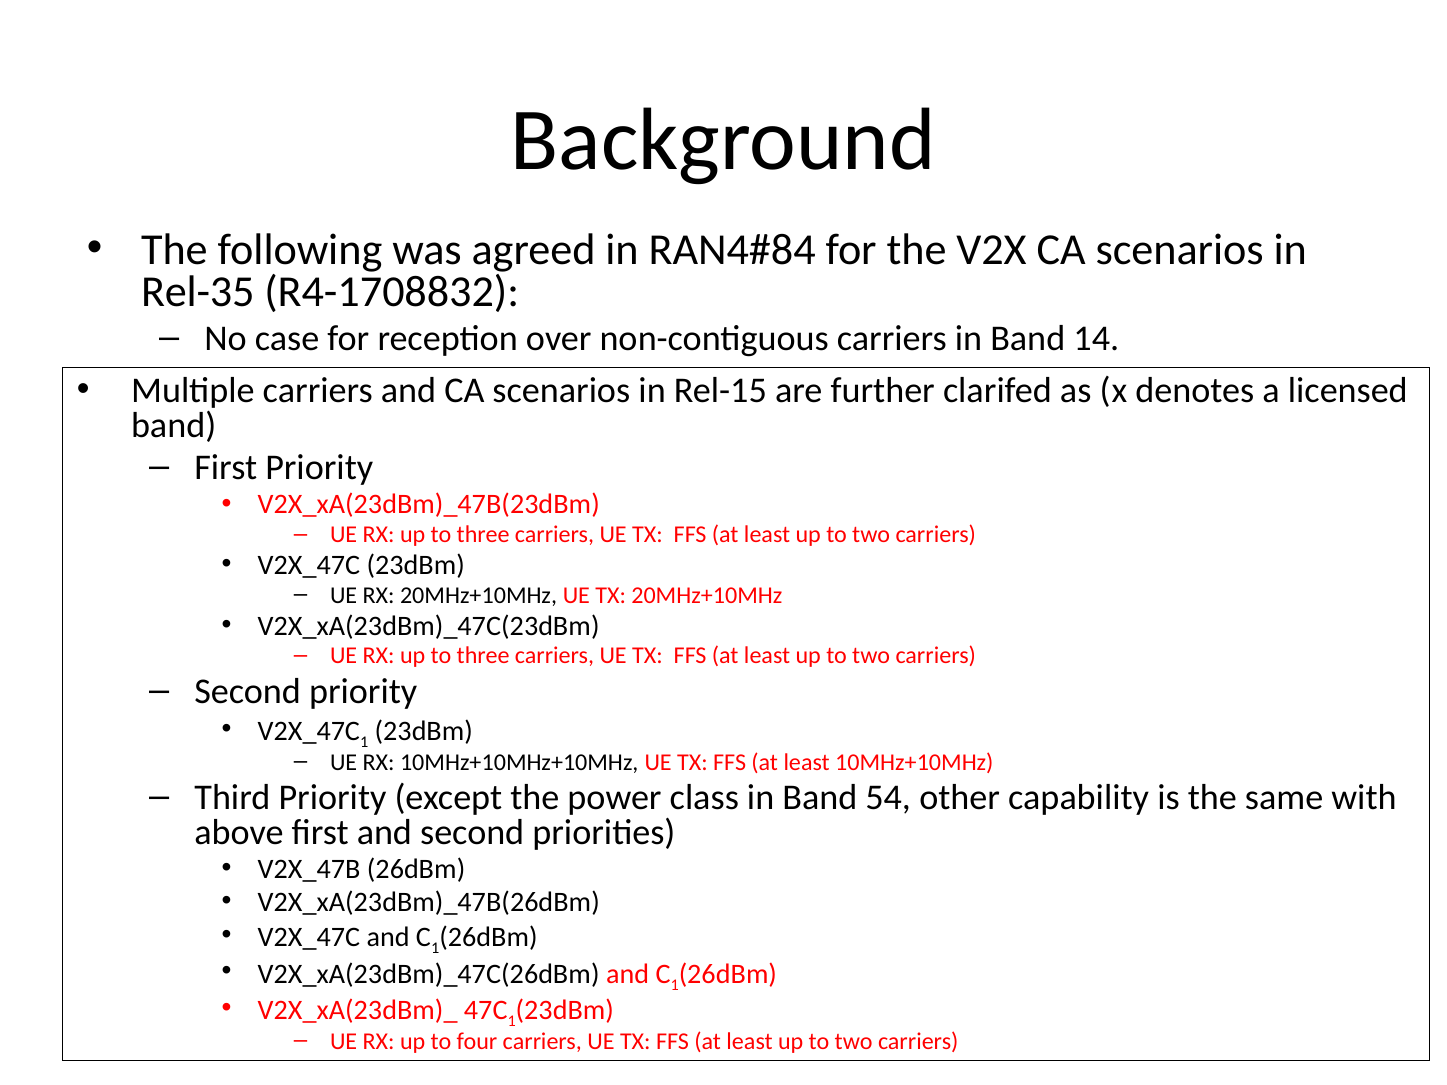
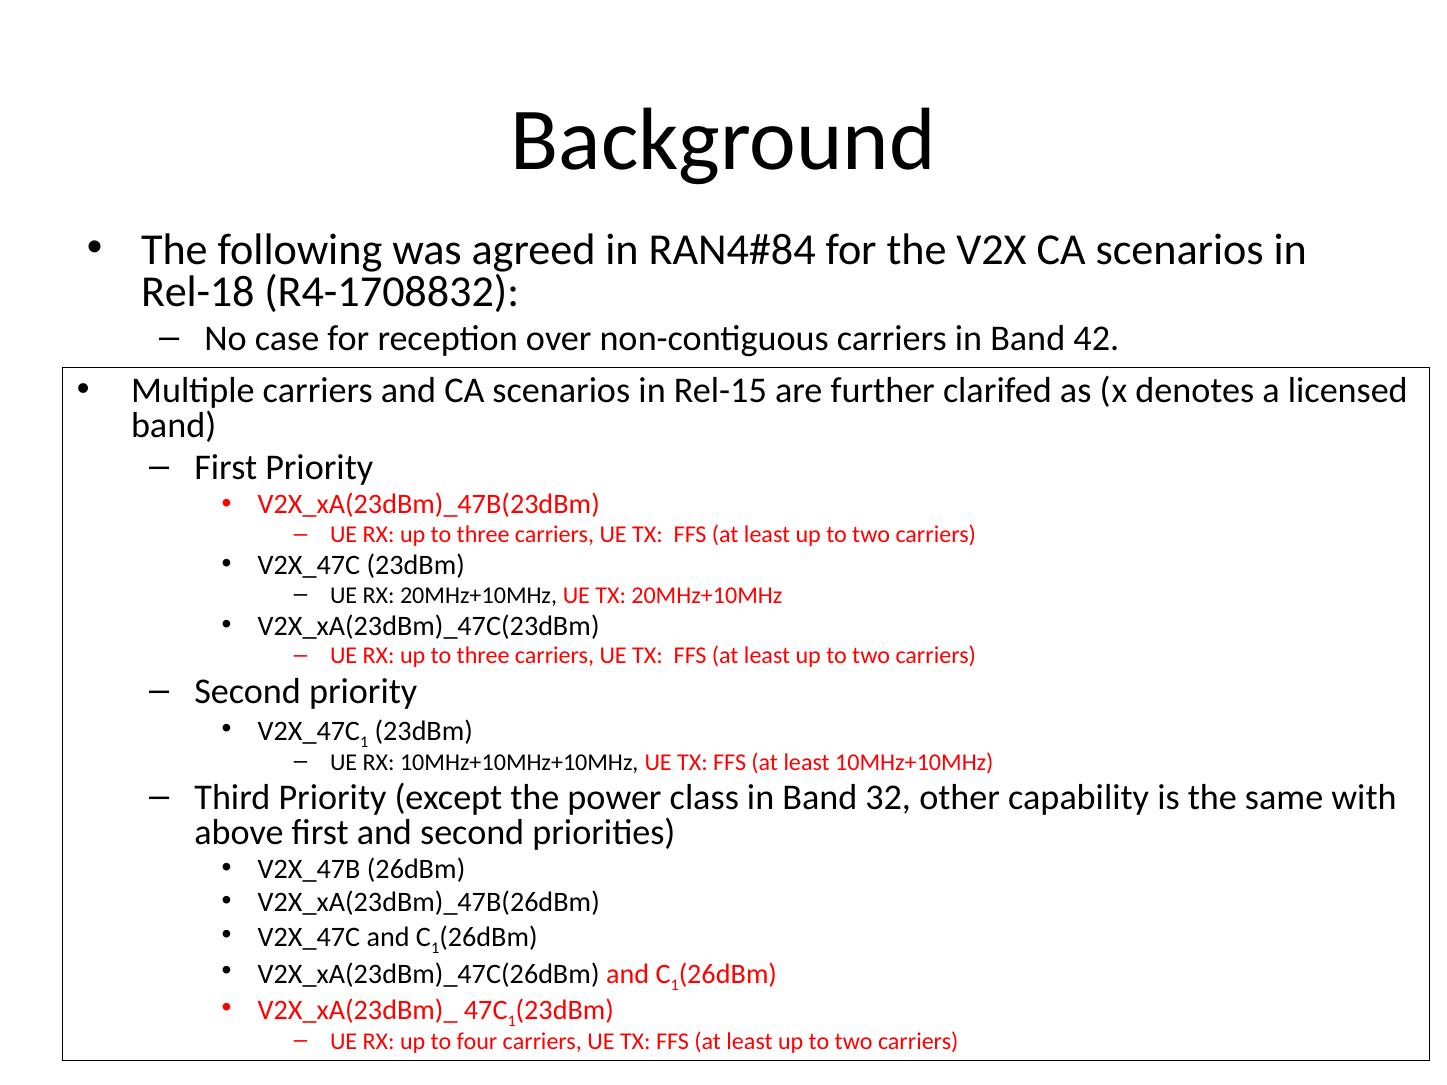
Rel-35: Rel-35 -> Rel-18 (198, 292)
14: 14 -> 42 (1096, 339)
54: 54 -> 32 (888, 798)
